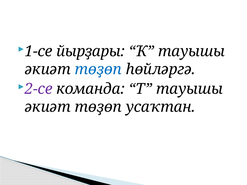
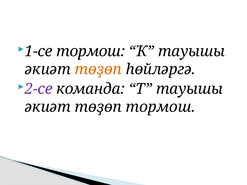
1-се йырҙары: йырҙары -> тормош (91, 51)
төҙөп colour: blue -> orange (98, 69)
төҙөп усаҡтан: усаҡтан -> тормош (160, 107)
